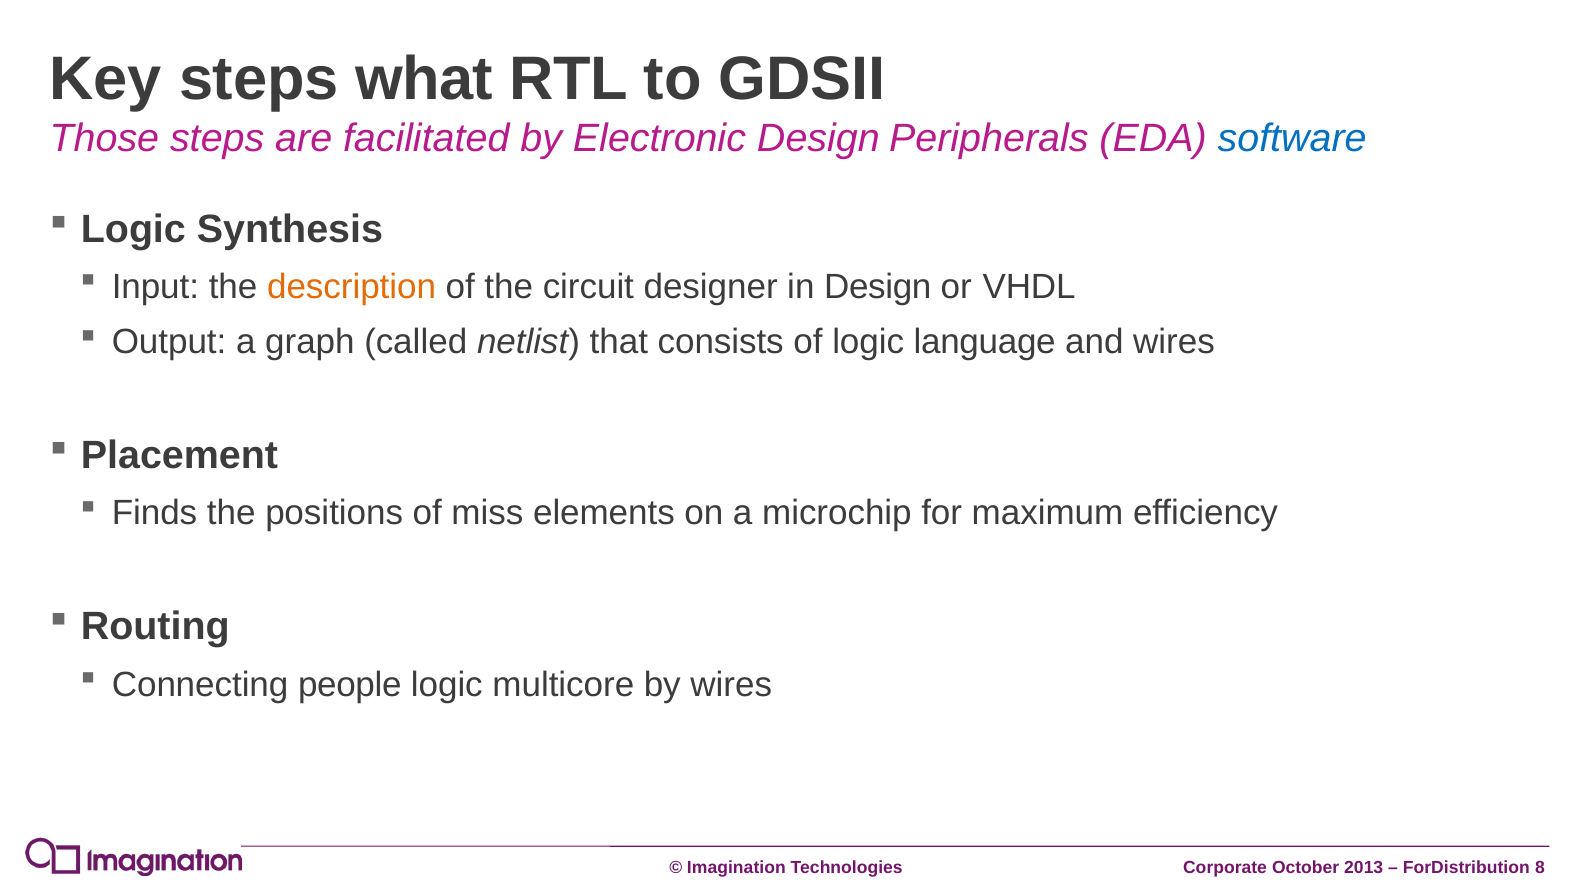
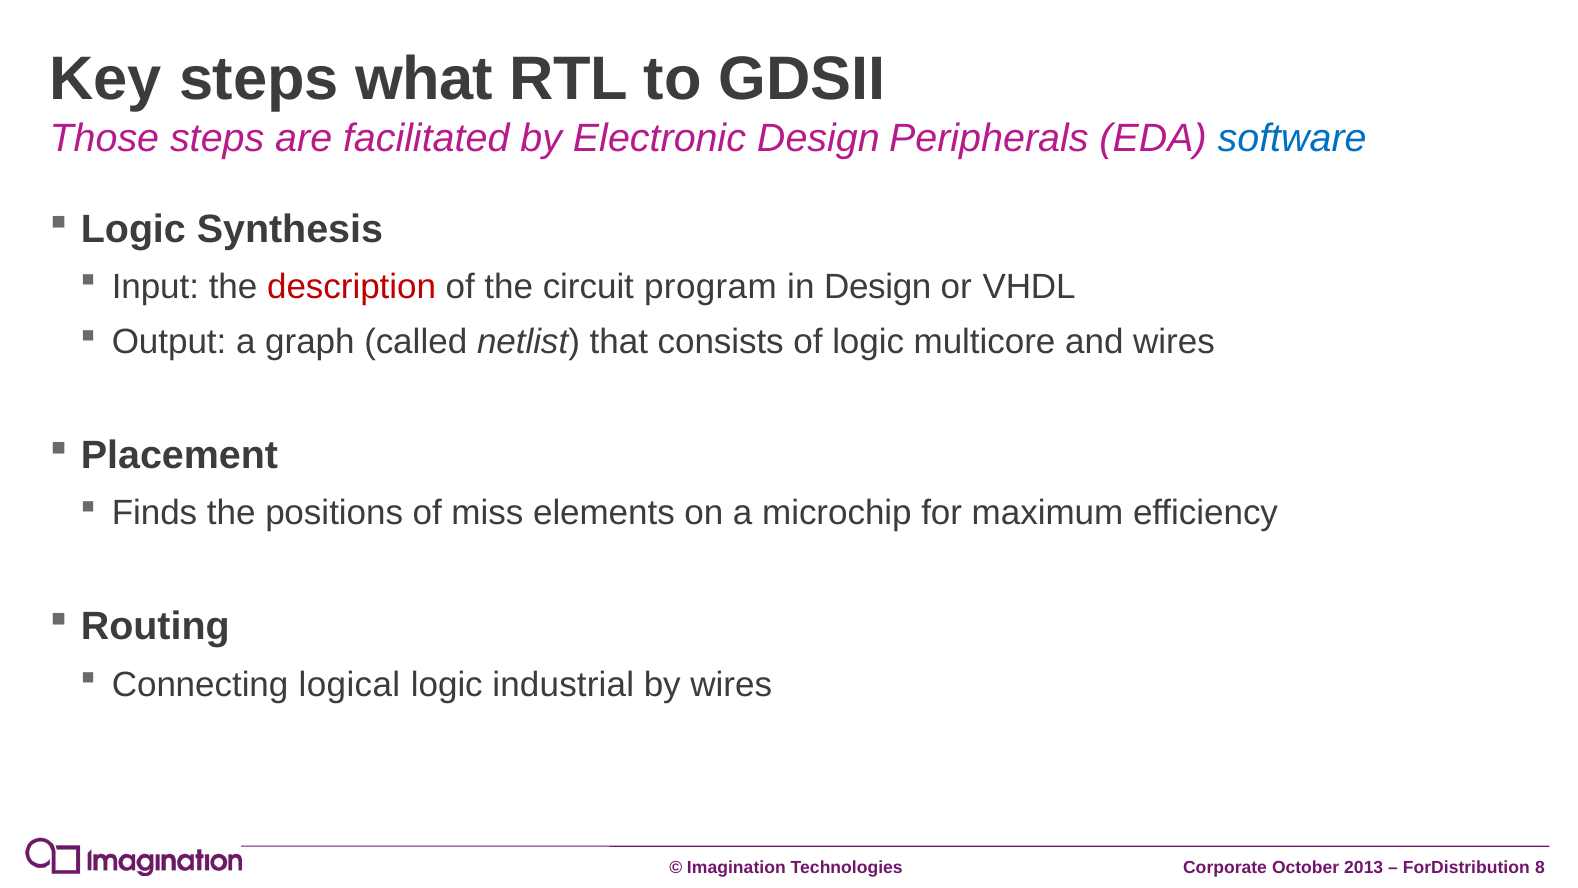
description colour: orange -> red (352, 287)
designer: designer -> program (710, 287)
language: language -> multicore (985, 342)
people: people -> logical (349, 684)
multicore: multicore -> industrial (563, 684)
